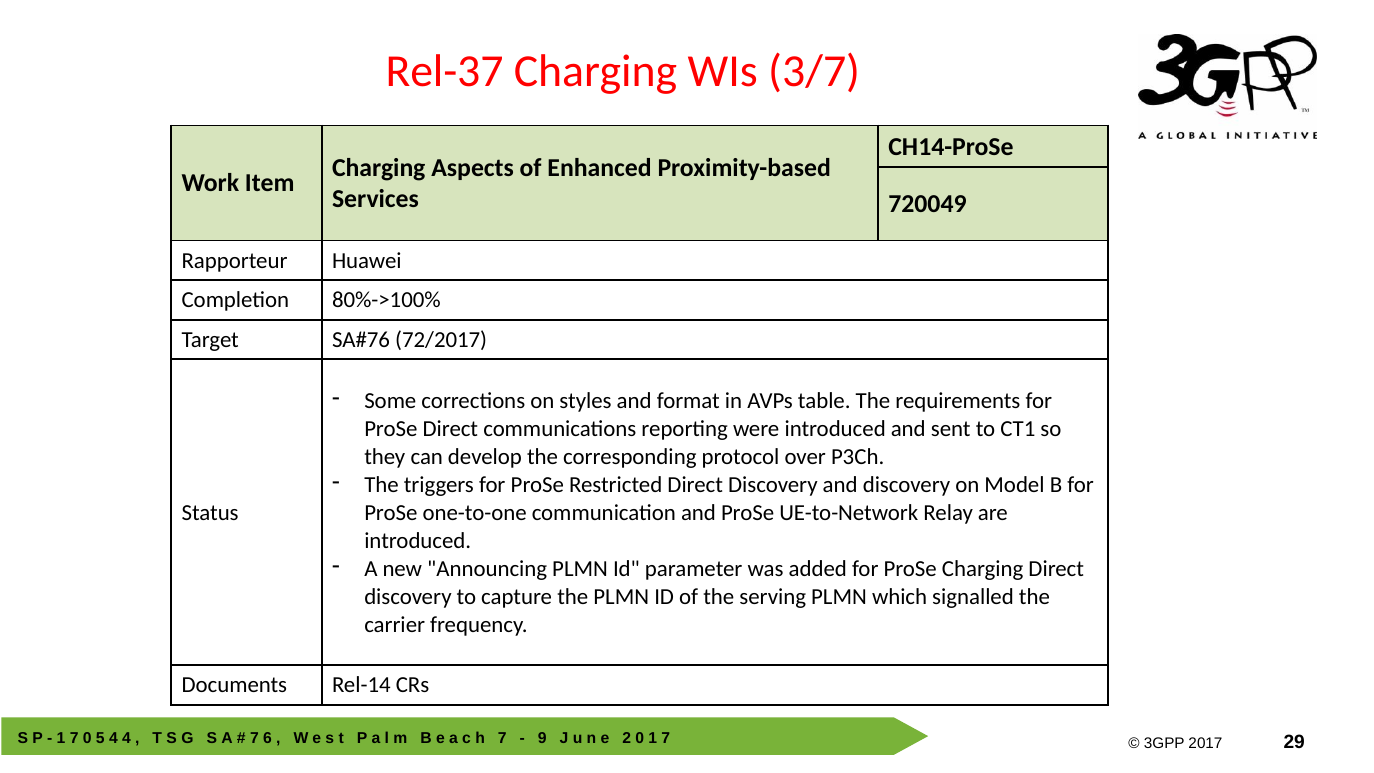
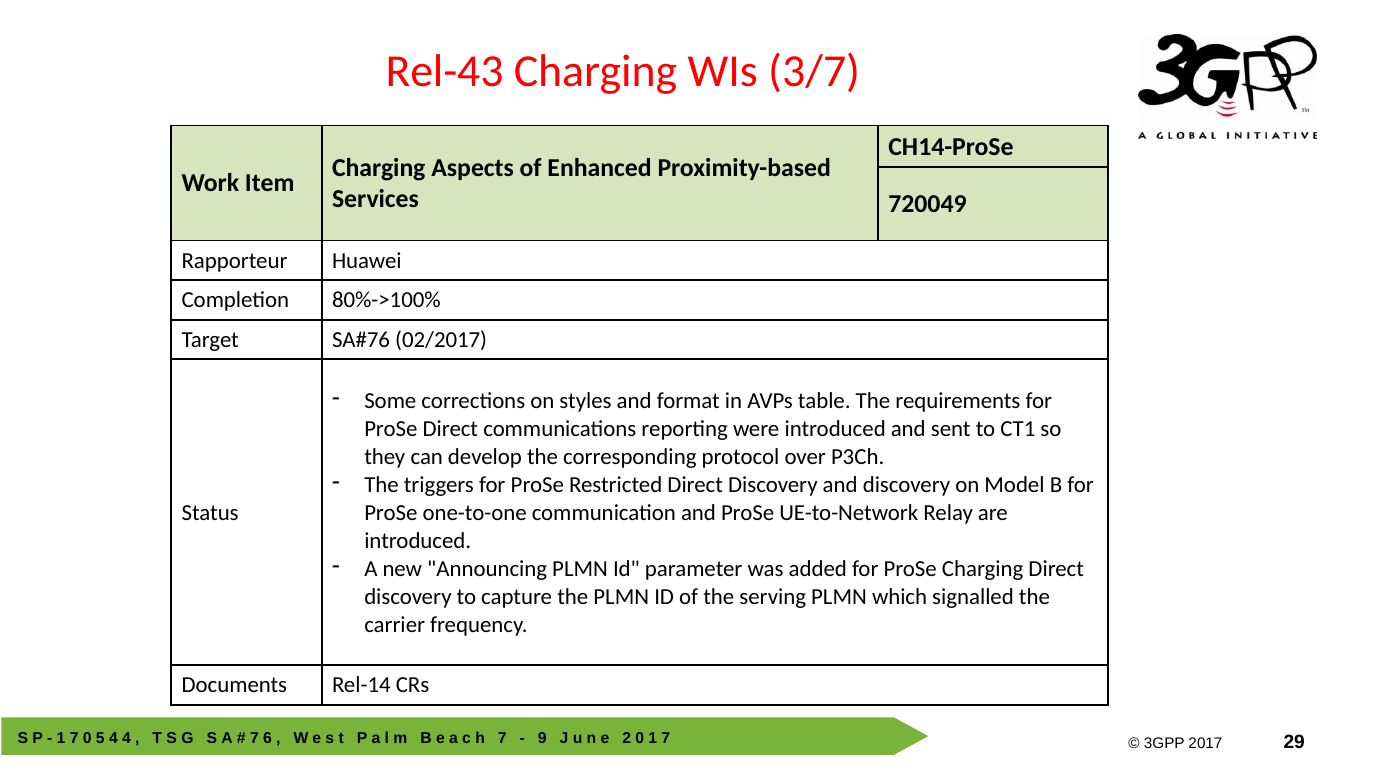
Rel-37: Rel-37 -> Rel-43 (445, 71)
72/2017: 72/2017 -> 02/2017 (441, 340)
